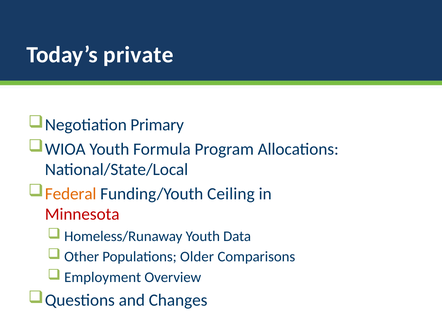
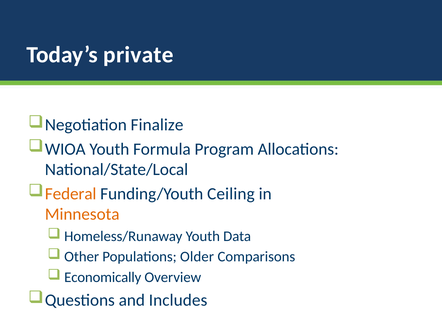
Primary: Primary -> Finalize (157, 125)
Minnesota colour: red -> orange (82, 215)
Employment: Employment -> Economically (103, 278)
Changes: Changes -> Includes (178, 301)
